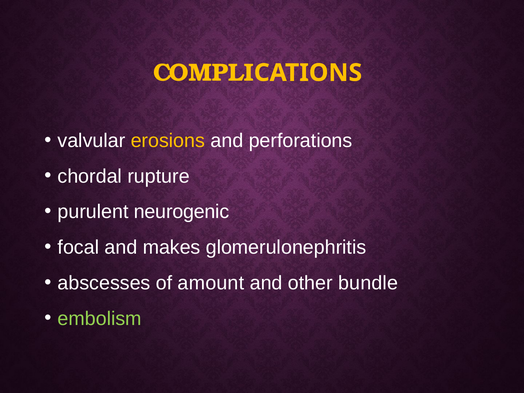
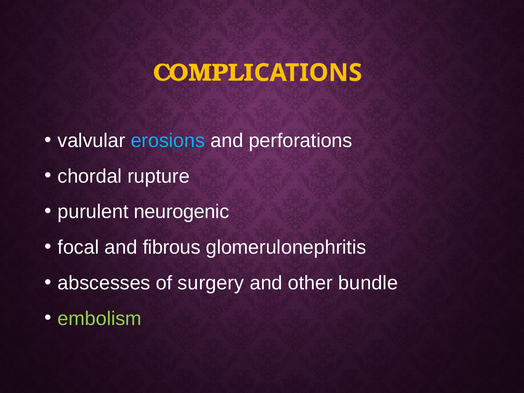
erosions colour: yellow -> light blue (168, 141)
makes: makes -> fibrous (172, 247)
amount: amount -> surgery (211, 283)
